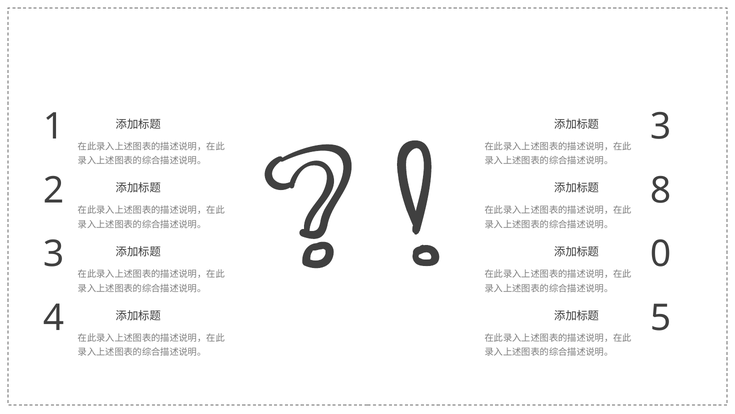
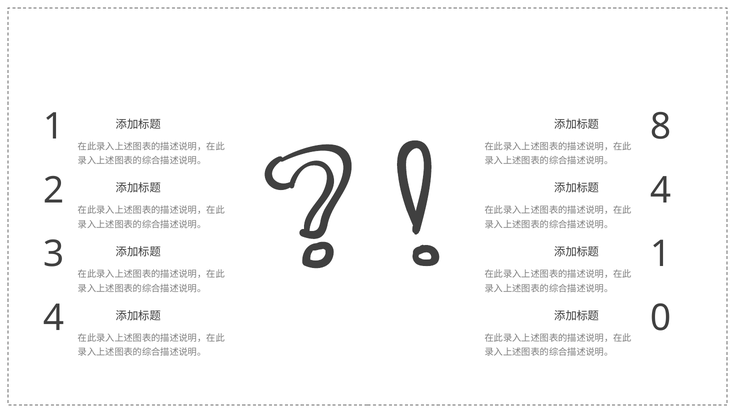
3: 3 -> 8 (661, 126)
8: 8 -> 4 (661, 190)
0: 0 -> 1 (661, 254)
5: 5 -> 0 (661, 318)
